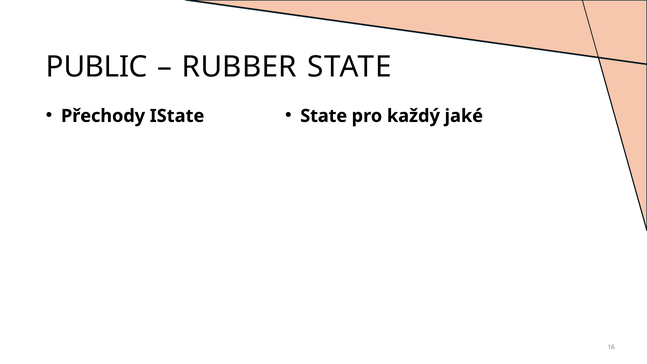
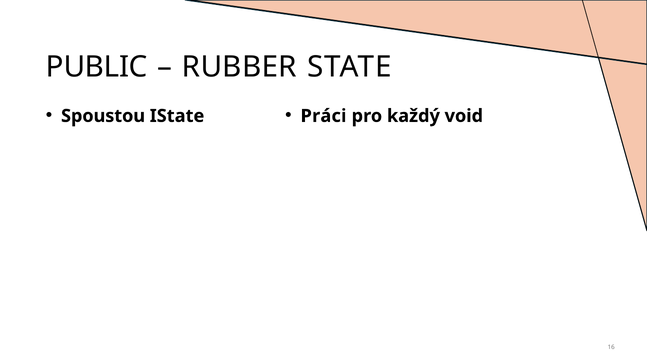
Přechody: Přechody -> Spoustou (103, 116)
State: State -> Práci (324, 116)
jaké: jaké -> void (464, 116)
